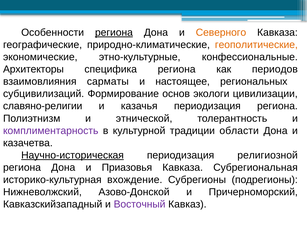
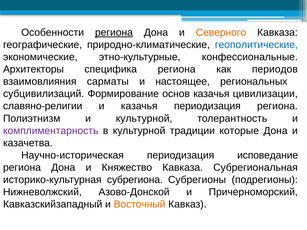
геополитические colour: orange -> blue (256, 45)
основ экологи: экологи -> казачья (211, 94)
и этнической: этнической -> культурной (144, 119)
области: области -> которые (239, 131)
Научно-историческая underline: present -> none (73, 155)
религиозной: религиозной -> исповедание (268, 155)
Приазовья: Приазовья -> Княжество (127, 168)
вхождение: вхождение -> субрегиона (135, 180)
Восточный colour: purple -> orange (140, 204)
